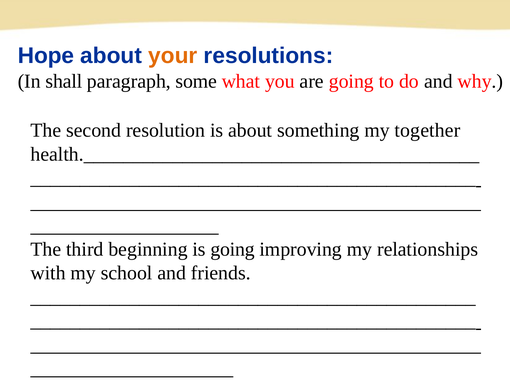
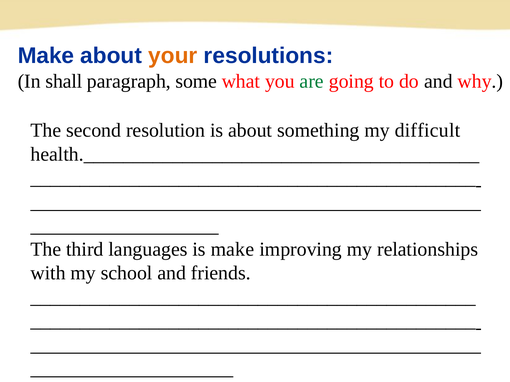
Hope: Hope -> Make (46, 56)
are colour: black -> green (312, 81)
together: together -> difficult (428, 131)
beginning: beginning -> languages (148, 250)
is going: going -> make (232, 250)
